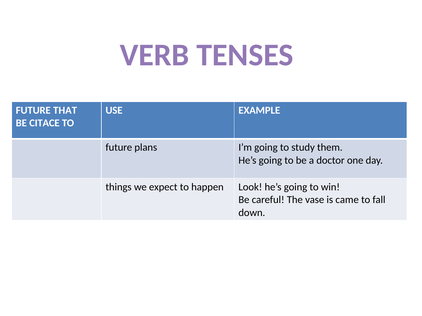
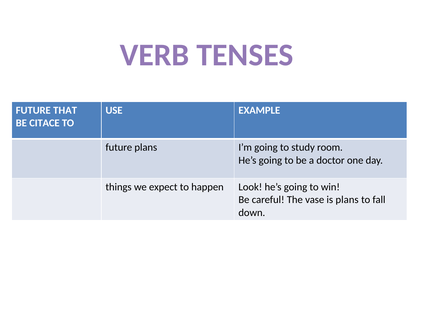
them: them -> room (330, 148)
is came: came -> plans (347, 200)
